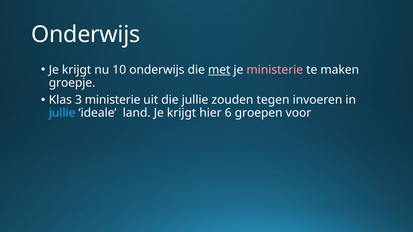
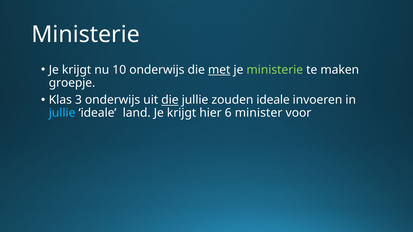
Onderwijs: Onderwijs -> Ministerie (86, 35)
ministerie colour: pink -> light green (275, 70)
3 ministerie: ministerie -> onderwijs (113, 100)
die underline: none -> present (170, 100)
zouden tegen: tegen -> ideale (273, 100)
groepen: groepen -> minister (259, 113)
